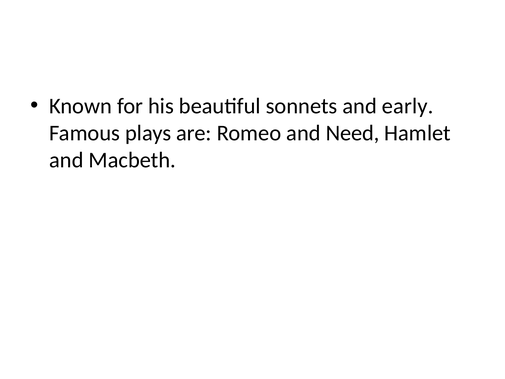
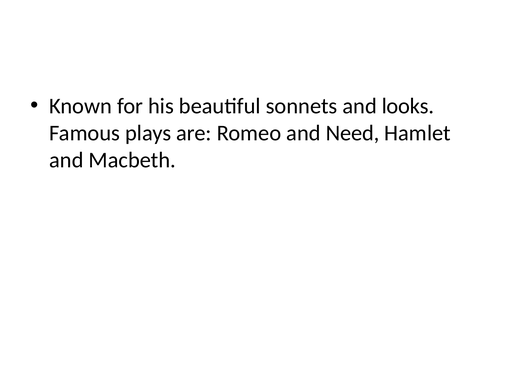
early: early -> looks (408, 106)
